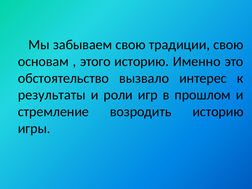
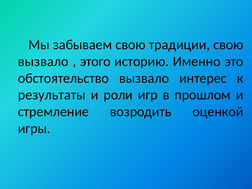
основам: основам -> вызвало (43, 61)
возродить историю: историю -> оценкой (218, 112)
